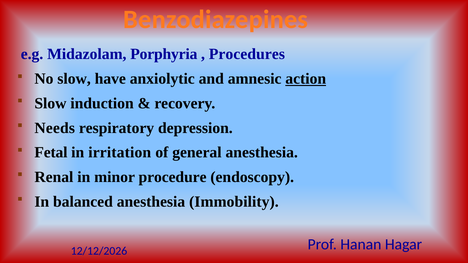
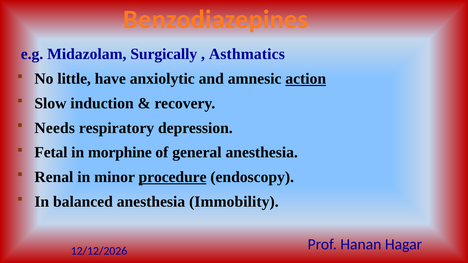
Porphyria: Porphyria -> Surgically (164, 54)
Procedures: Procedures -> Asthmatics (247, 54)
No slow: slow -> little (74, 79)
irritation: irritation -> morphine (120, 153)
procedure underline: none -> present (173, 177)
